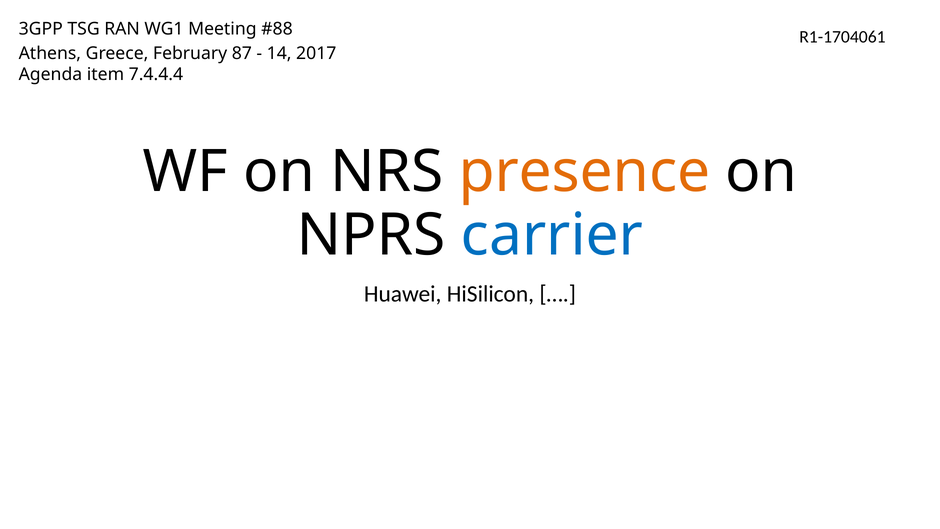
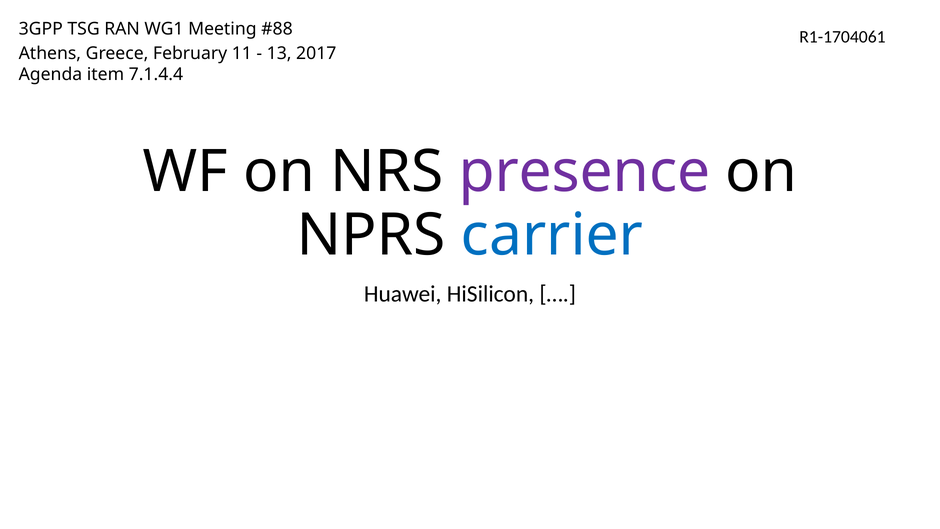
87: 87 -> 11 (242, 53)
14: 14 -> 13 (279, 53)
7.4.4.4: 7.4.4.4 -> 7.1.4.4 (156, 75)
presence colour: orange -> purple (585, 172)
